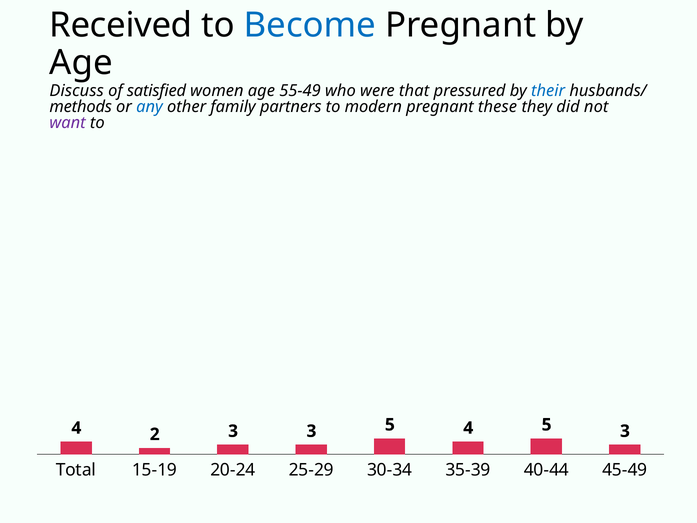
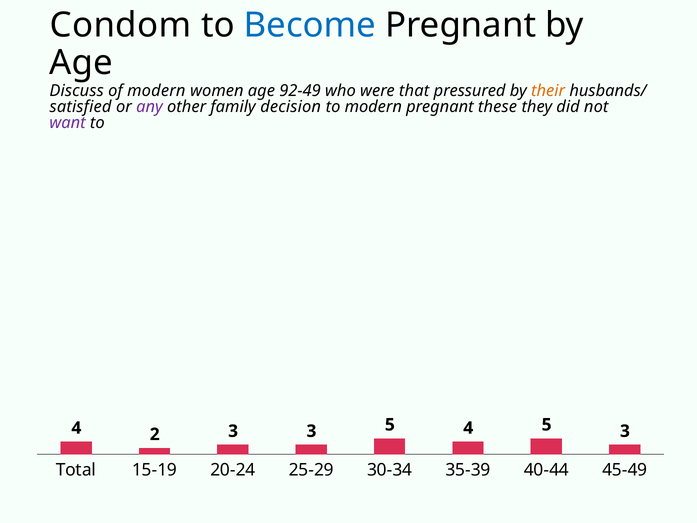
Received: Received -> Condom (121, 25)
of satisfied: satisfied -> modern (156, 91)
55-49: 55-49 -> 92-49 (300, 91)
their colour: blue -> orange (548, 91)
methods: methods -> satisfied (81, 107)
any colour: blue -> purple (149, 107)
partners: partners -> decision (291, 107)
